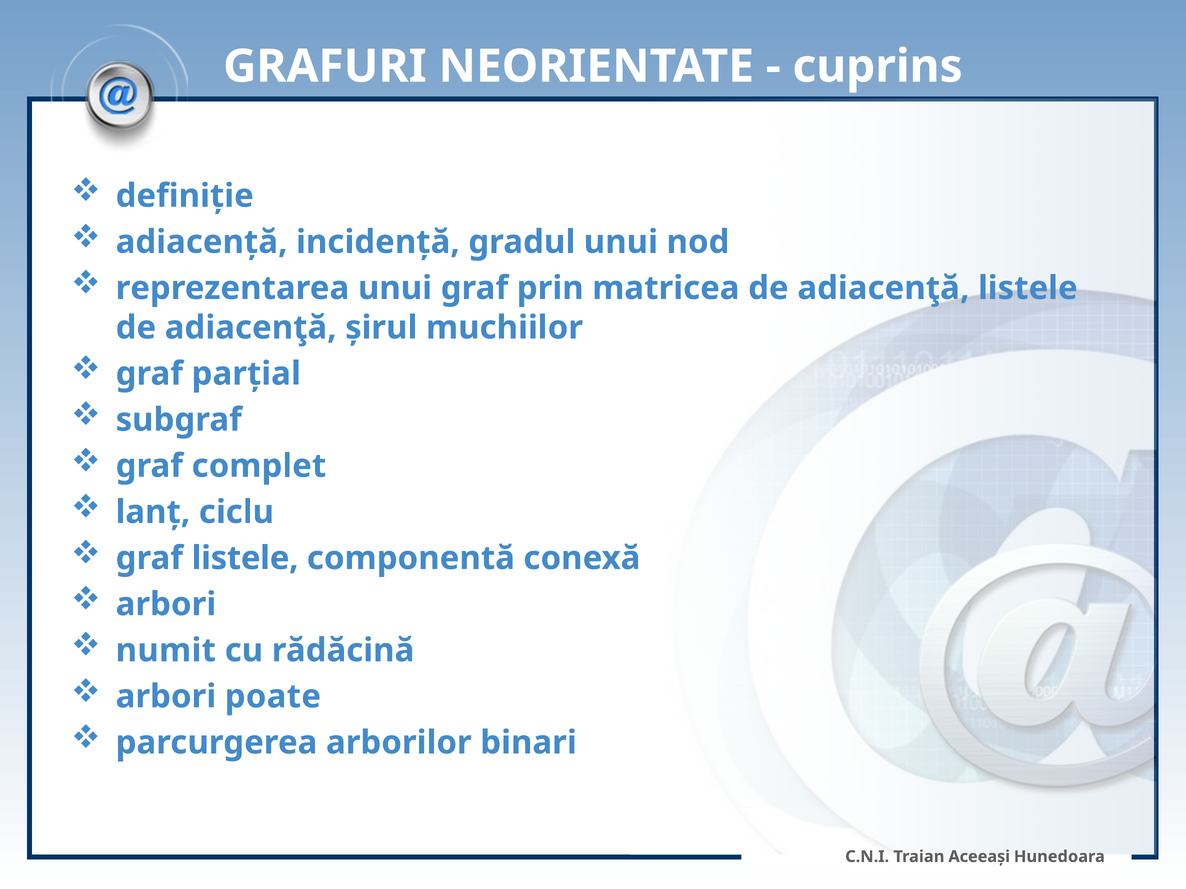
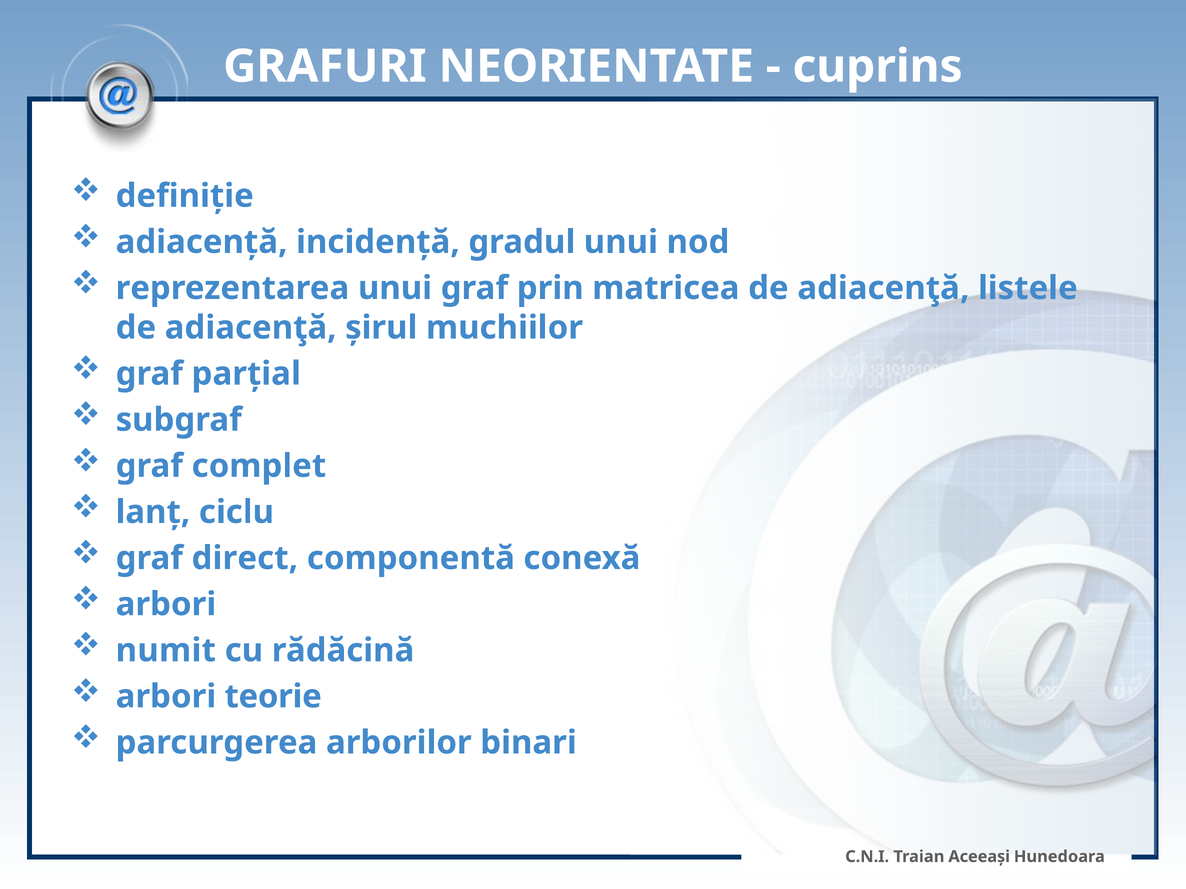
graf listele: listele -> direct (245, 558)
poate: poate -> teorie (273, 697)
